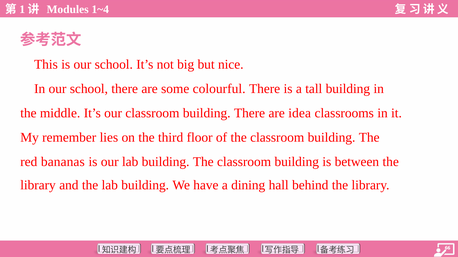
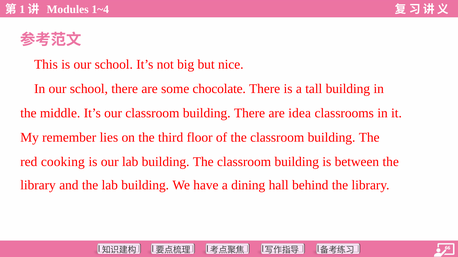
colourful: colourful -> chocolate (219, 89)
bananas: bananas -> cooking (63, 162)
